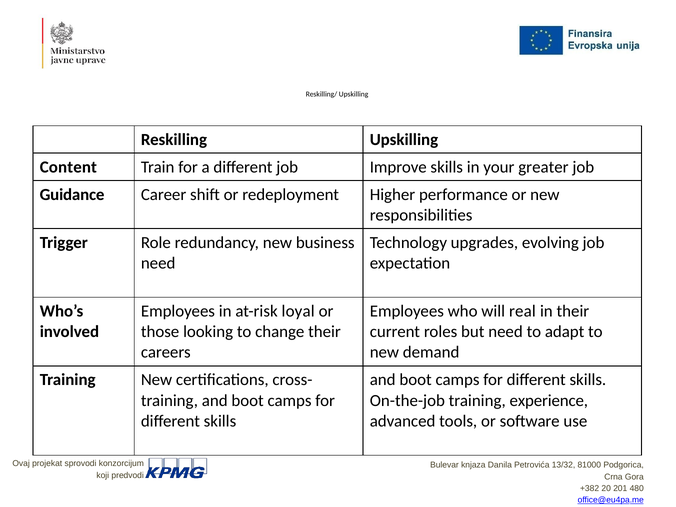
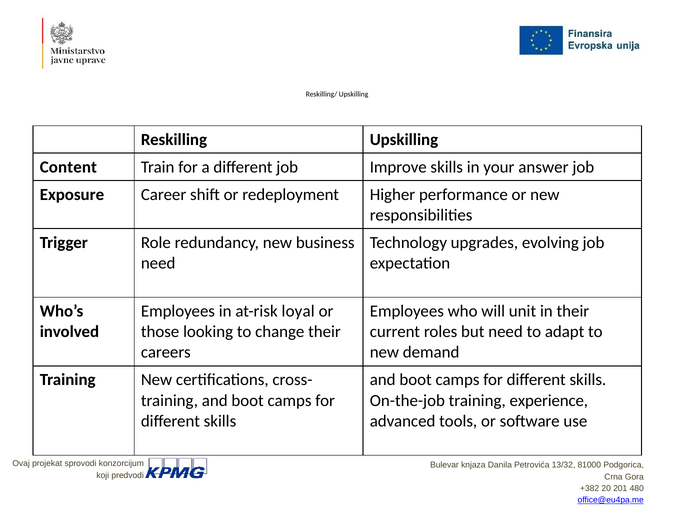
greater: greater -> answer (543, 167)
Guidance: Guidance -> Exposure (72, 194)
real: real -> unit (522, 311)
